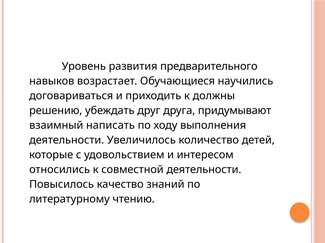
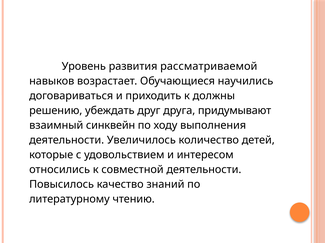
предварительного: предварительного -> рассматриваемой (209, 66)
написать: написать -> синквейн (111, 126)
